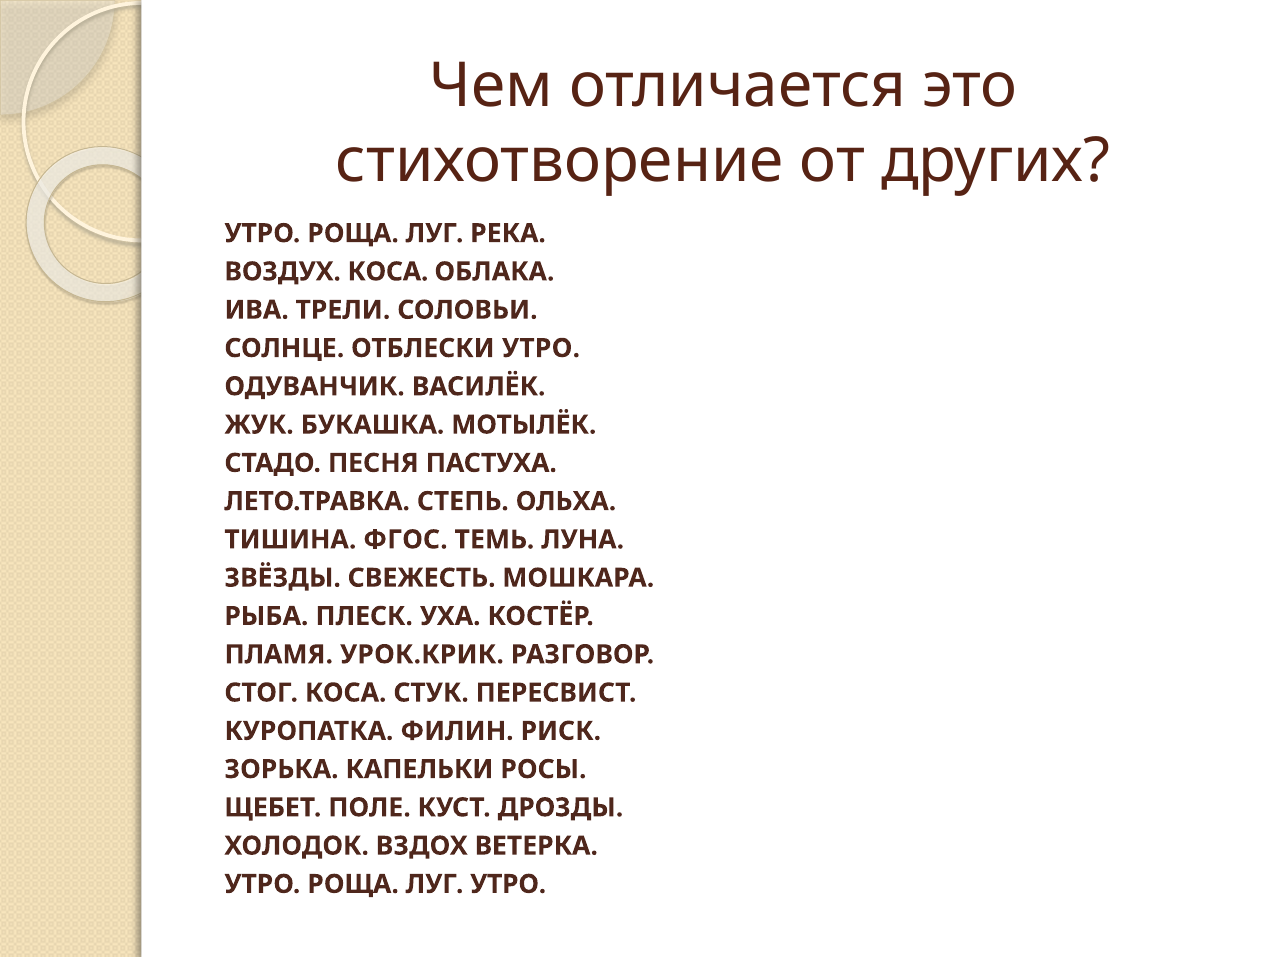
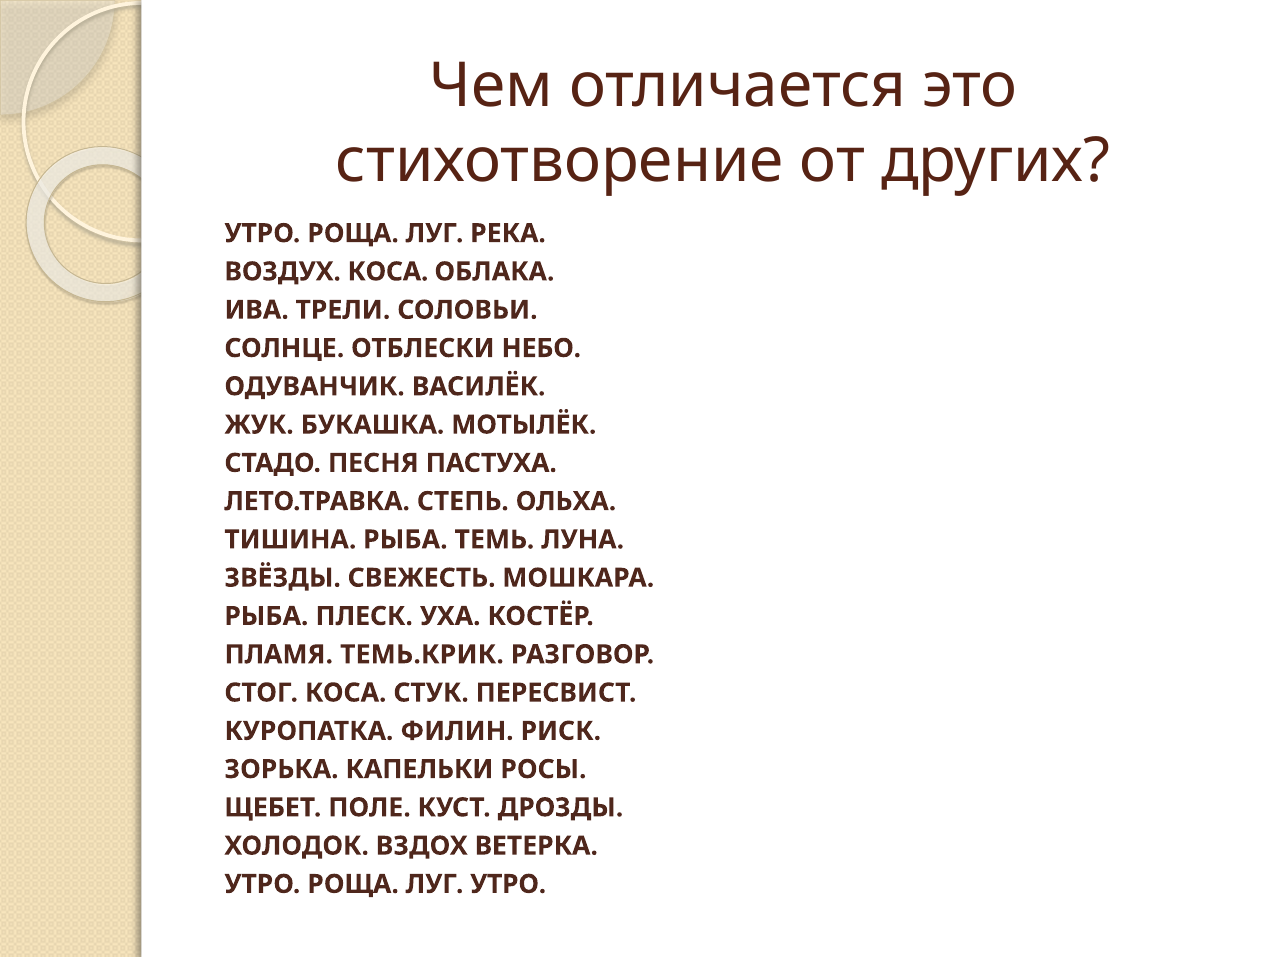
ОТБЛЕСКИ УТРО: УТРО -> НЕБО (541, 348)
ТИШИНА ФГОС: ФГОС -> РЫБА (405, 540)
УРОК.КРИК: УРОК.КРИК -> ТЕМЬ.КРИК (422, 654)
